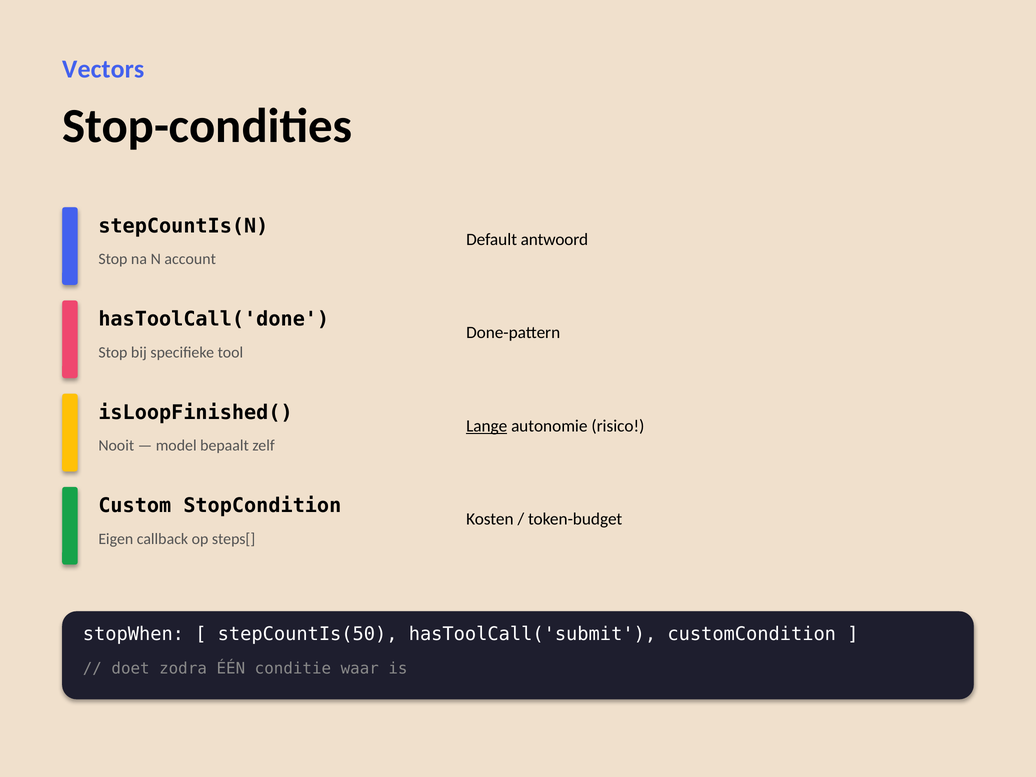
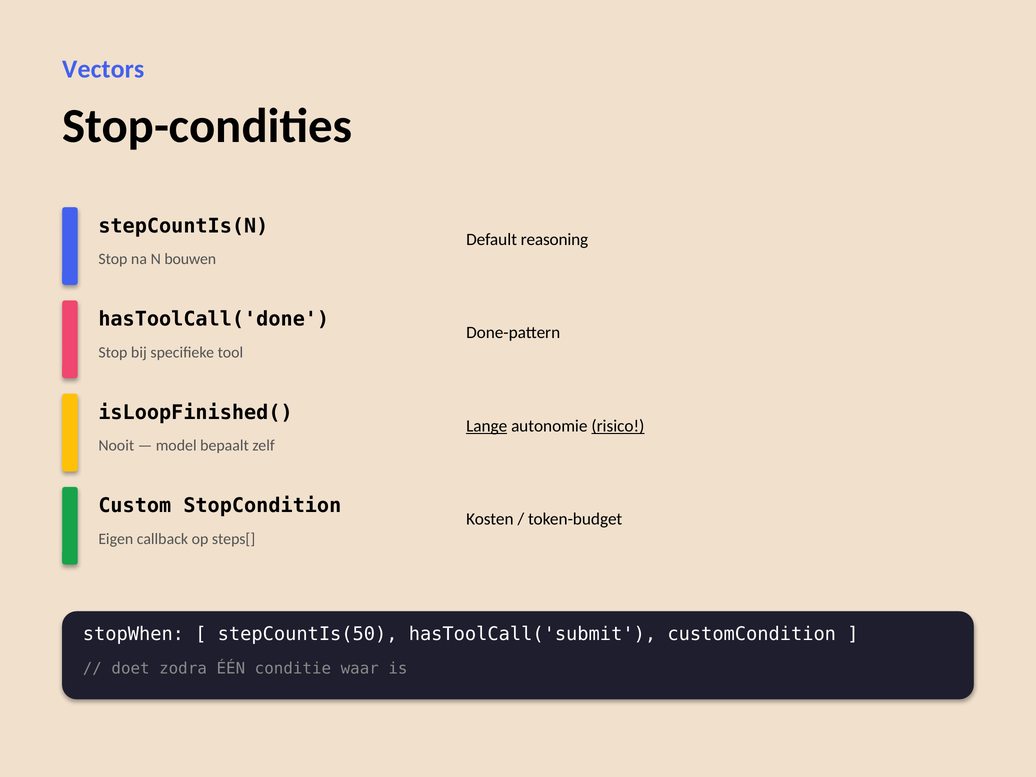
antwoord: antwoord -> reasoning (554, 239)
account: account -> bouwen (190, 259)
risico underline: none -> present (618, 426)
